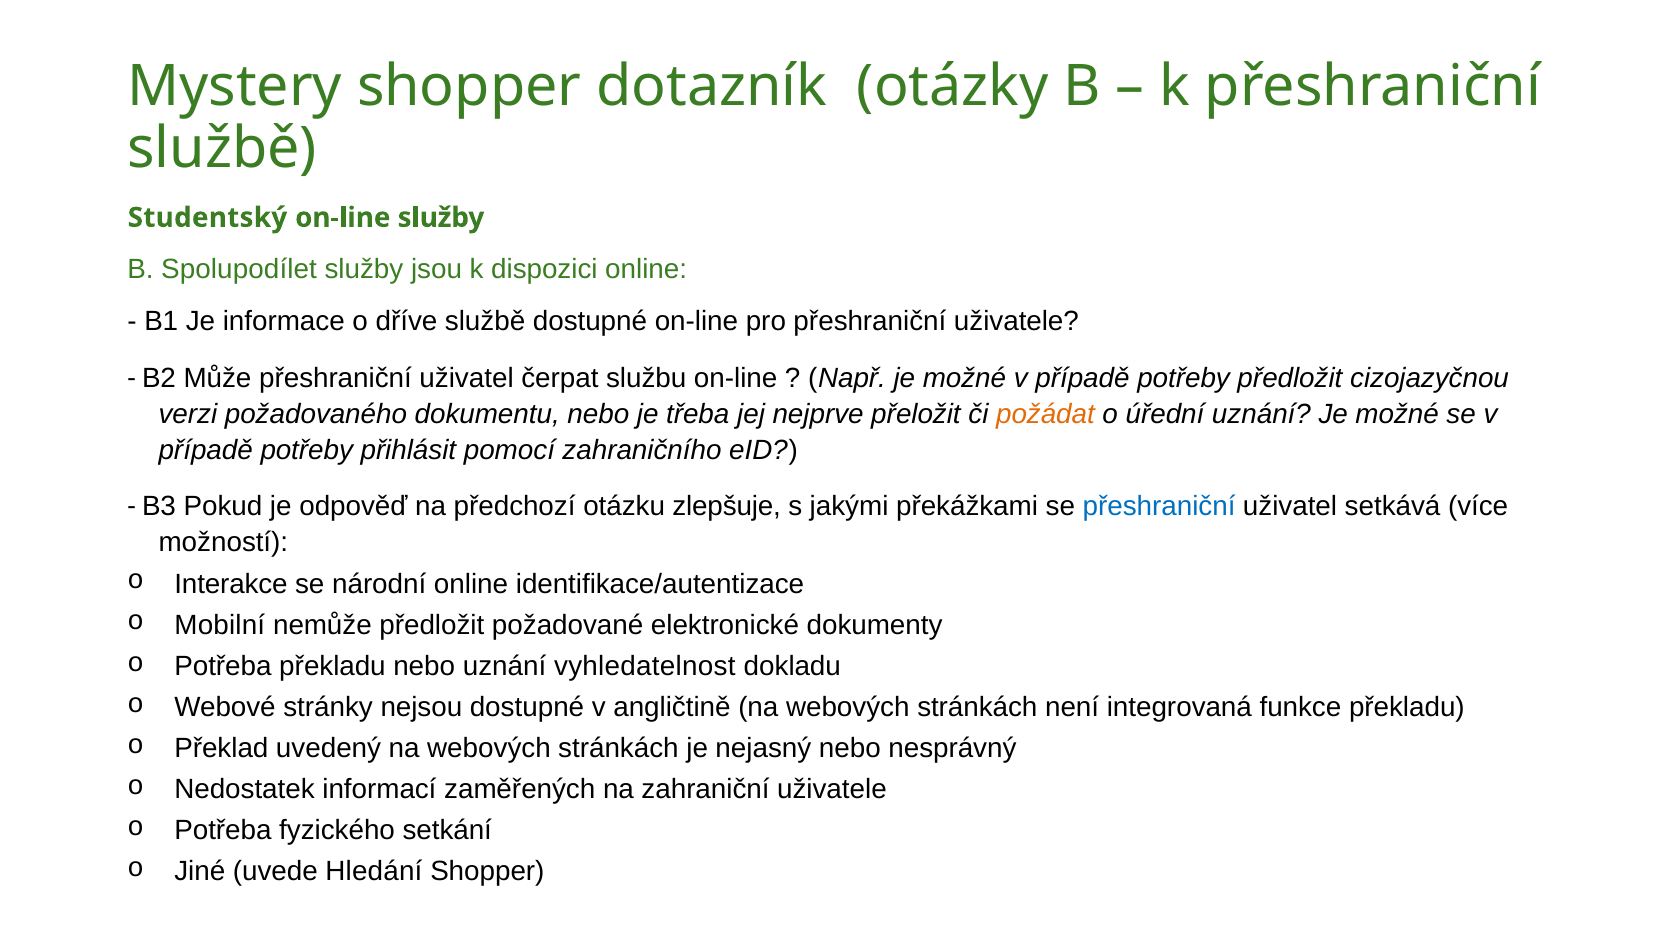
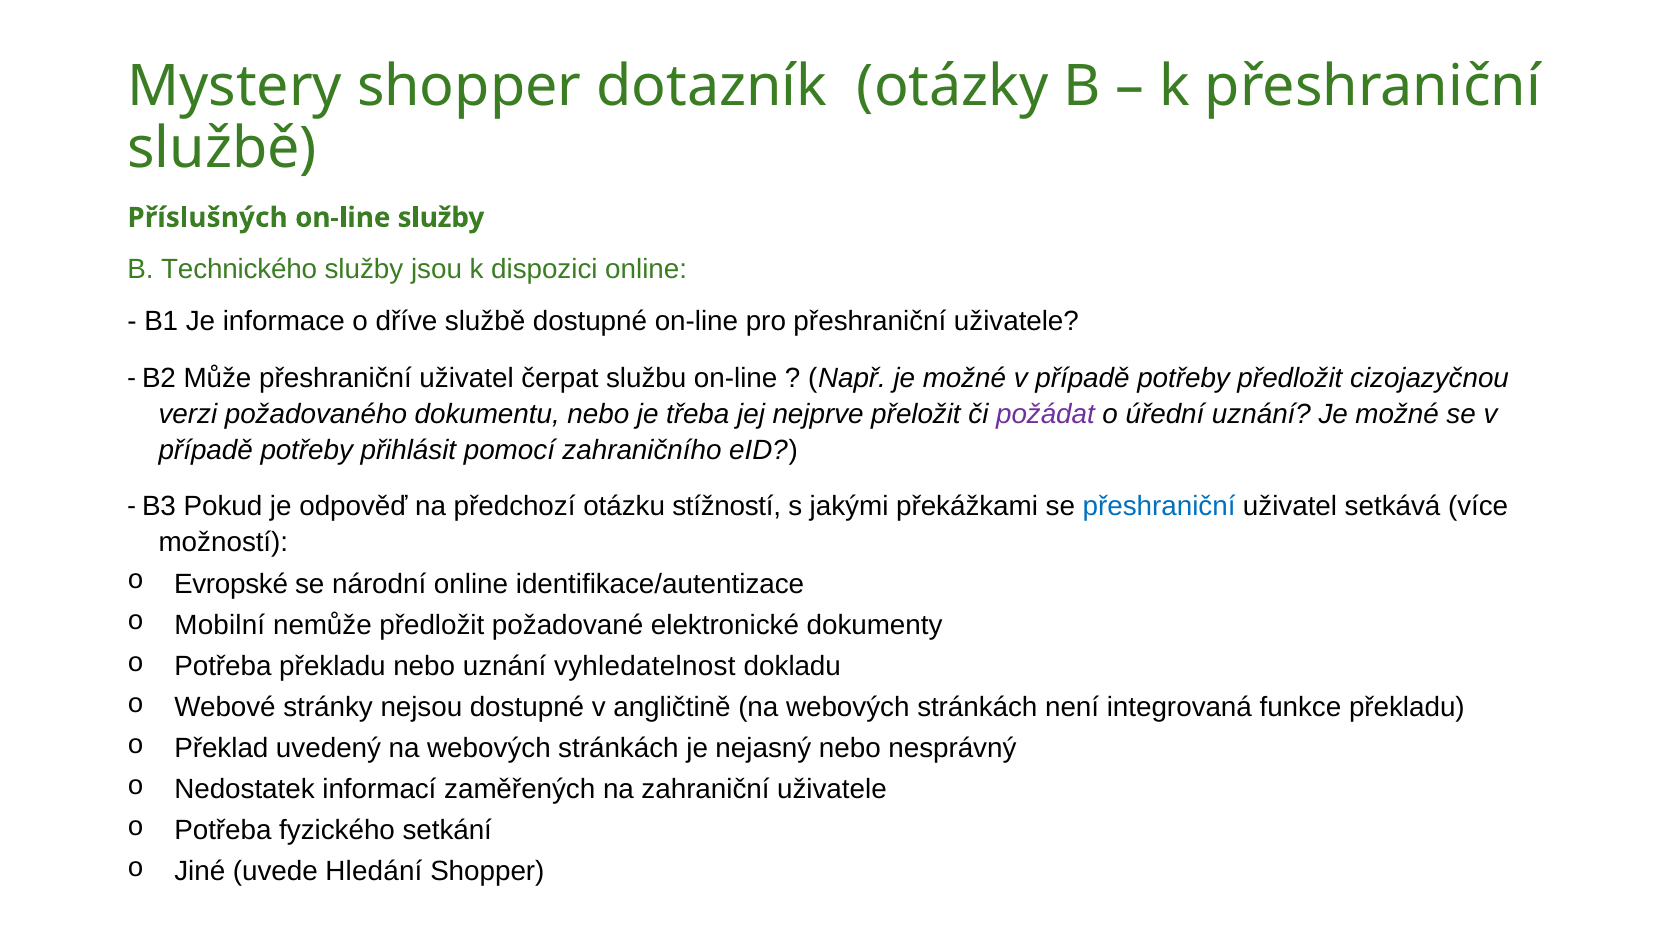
Studentský: Studentský -> Příslušných (208, 218)
Spolupodílet: Spolupodílet -> Technického (239, 270)
požádat colour: orange -> purple (1045, 414)
zlepšuje: zlepšuje -> stížností (727, 506)
Interakce: Interakce -> Evropské (231, 584)
